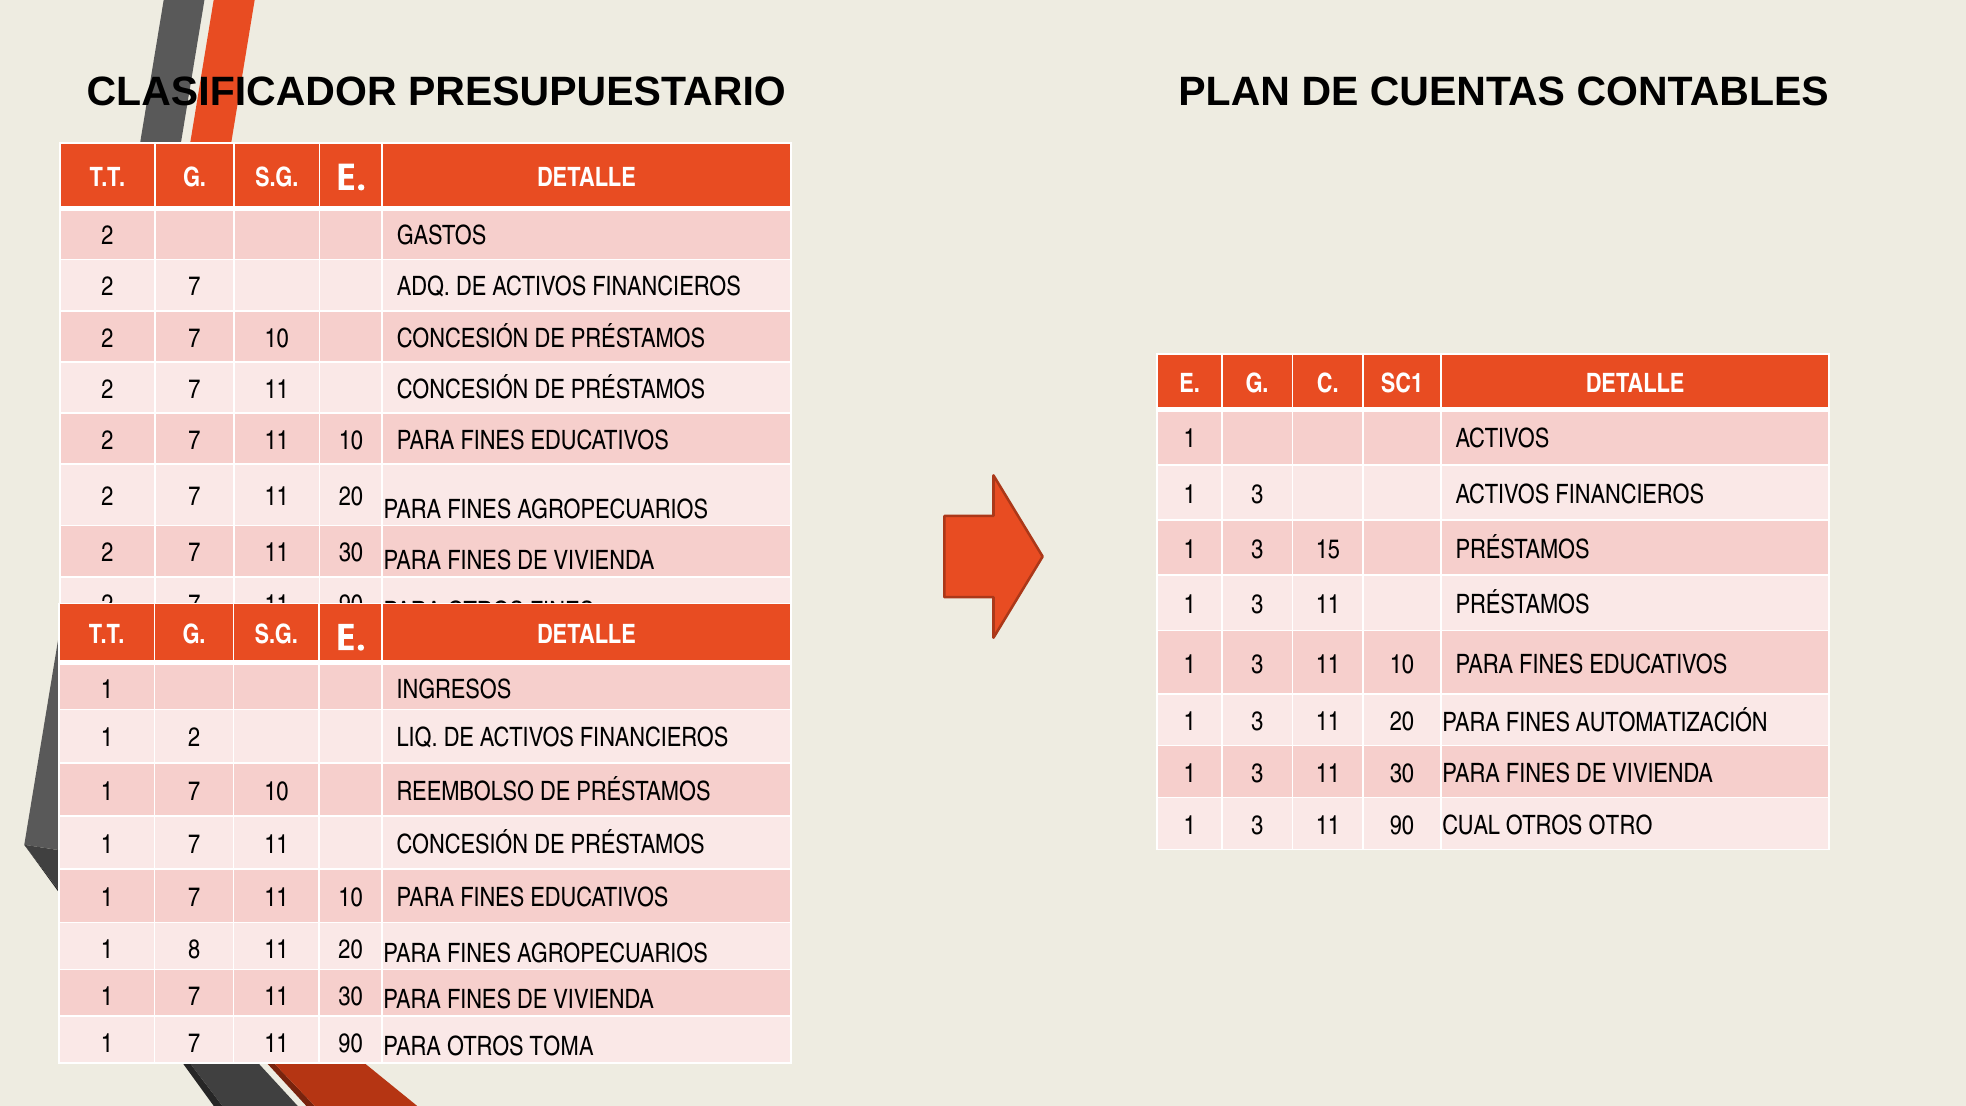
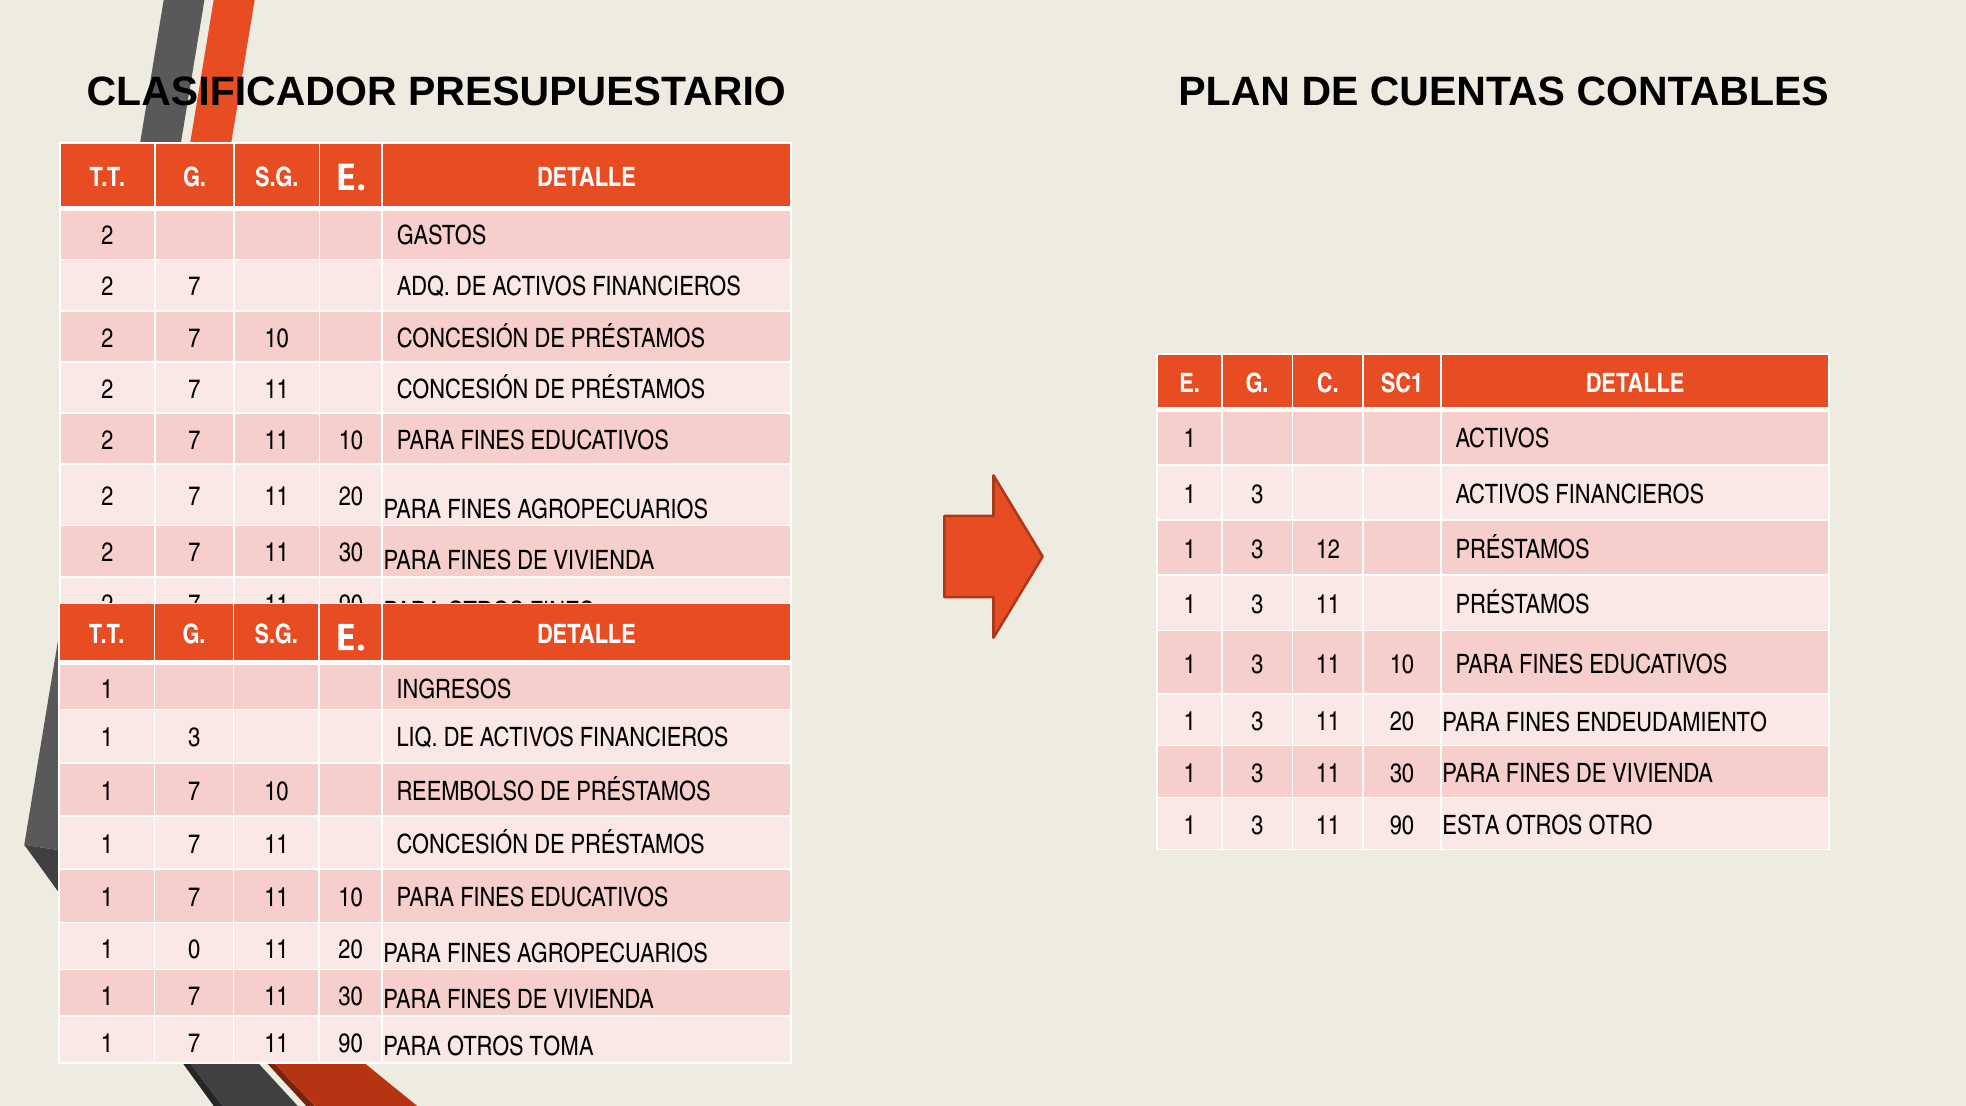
15: 15 -> 12 (1328, 550)
AUTOMATIZACIÓN: AUTOMATIZACIÓN -> ENDEUDAMIENTO (1672, 722)
2: 2 -> 3 (194, 738)
CUAL: CUAL -> ESTA (1471, 826)
8: 8 -> 0 (194, 950)
